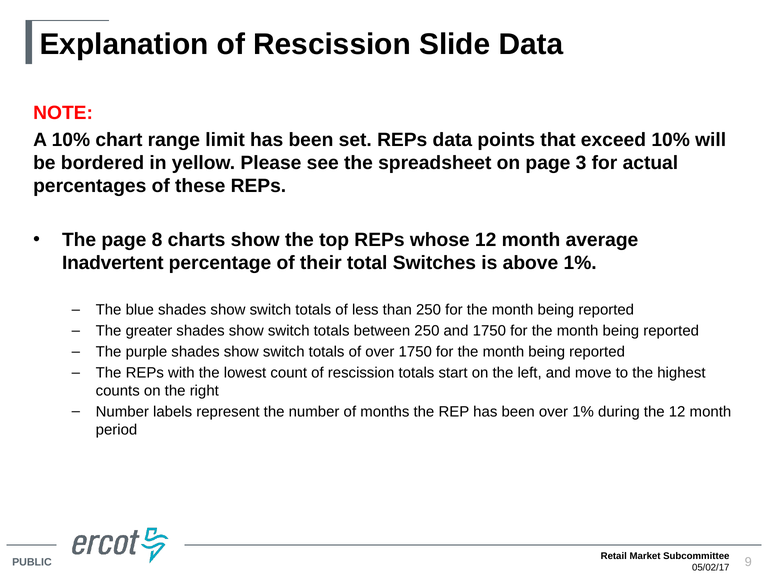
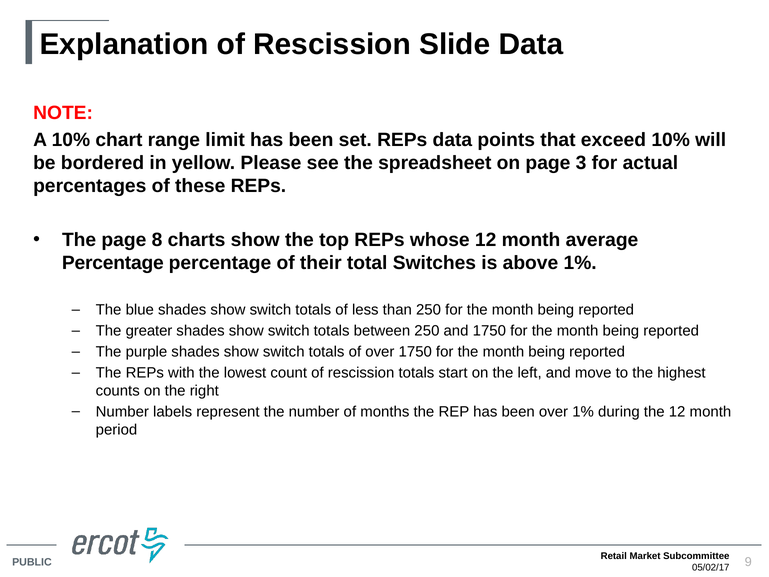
Inadvertent: Inadvertent -> Percentage (113, 263)
